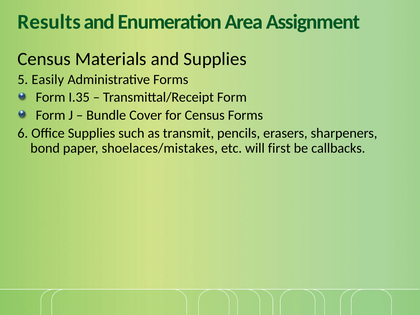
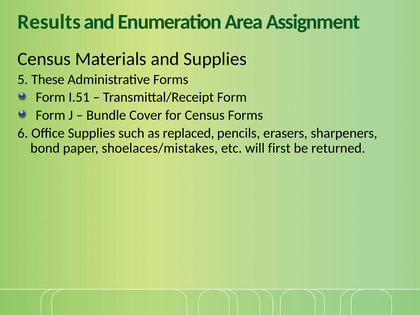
Easily: Easily -> These (48, 79)
I.35: I.35 -> I.51 (79, 97)
transmit: transmit -> replaced (189, 133)
callbacks: callbacks -> returned (338, 148)
